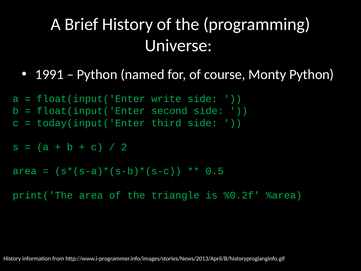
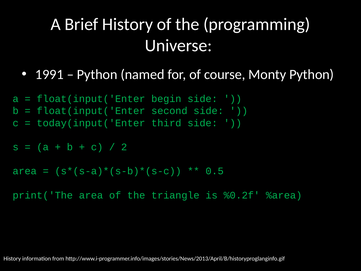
write: write -> begin (166, 99)
